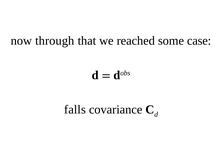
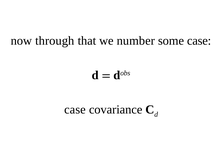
reached: reached -> number (136, 41)
falls: falls -> case (75, 110)
